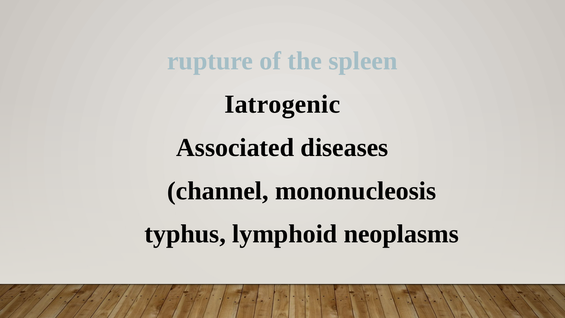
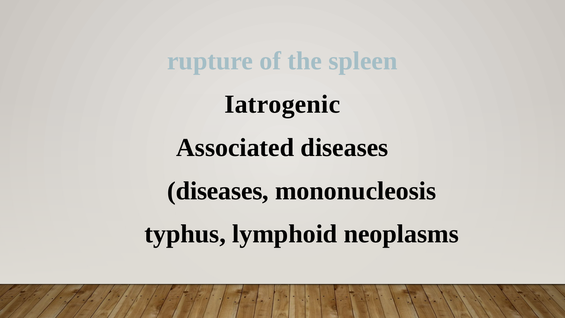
channel: channel -> diseases (218, 191)
